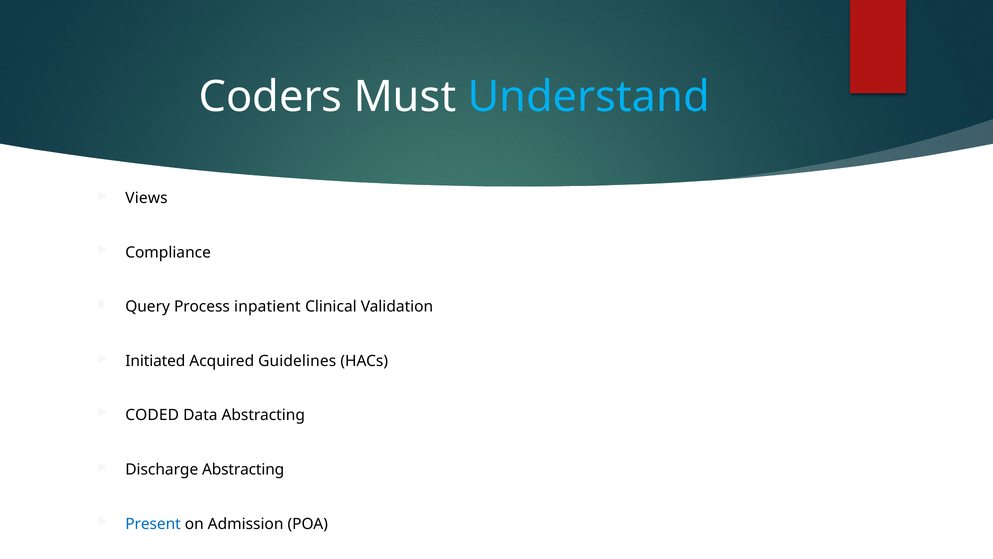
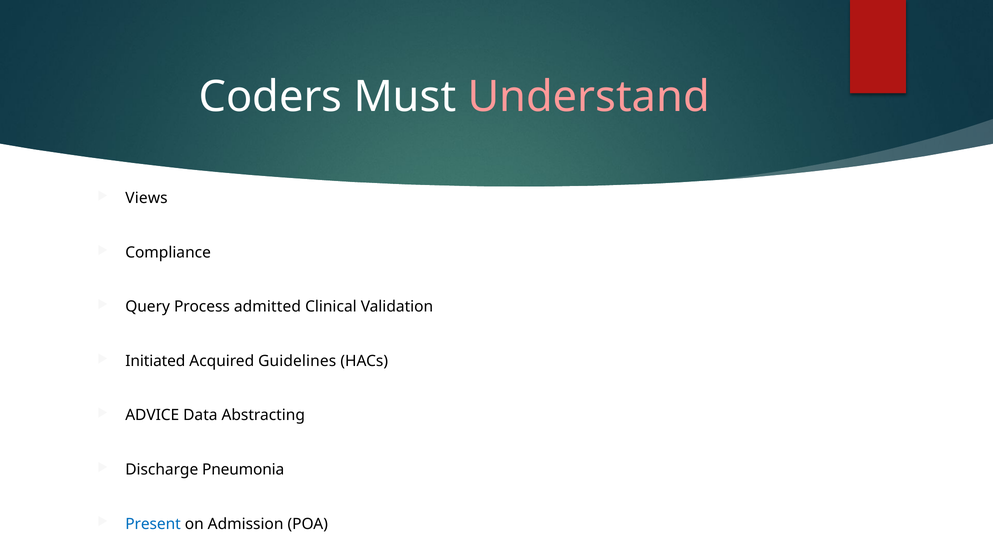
Understand colour: light blue -> pink (589, 97)
inpatient: inpatient -> admitted (267, 307)
CODED: CODED -> ADVICE (152, 415)
Discharge Abstracting: Abstracting -> Pneumonia (243, 469)
